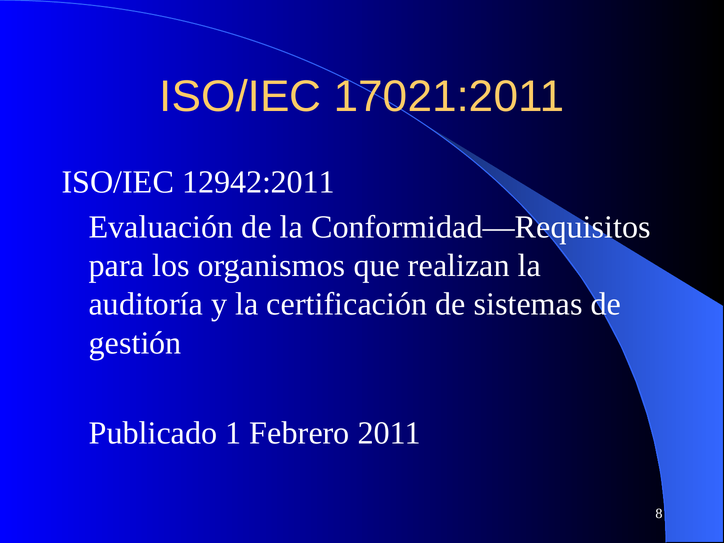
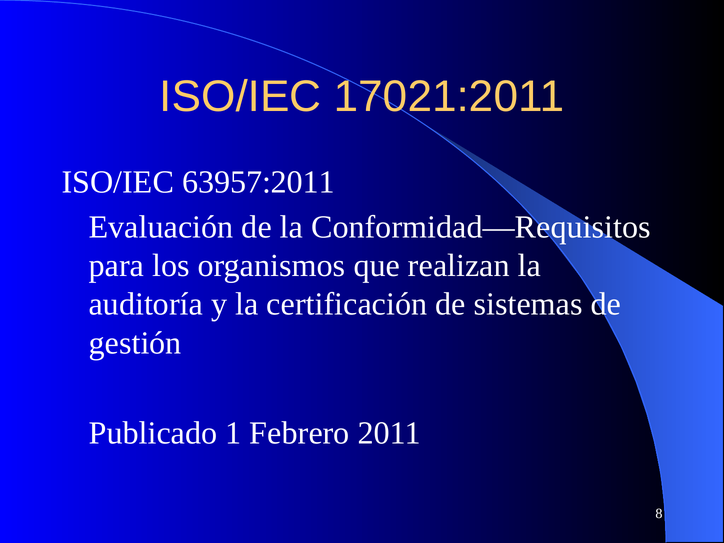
12942:2011: 12942:2011 -> 63957:2011 (259, 182)
